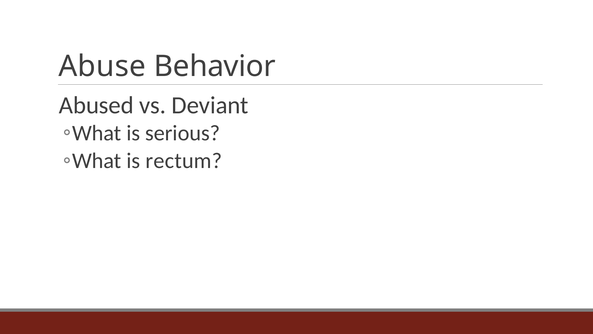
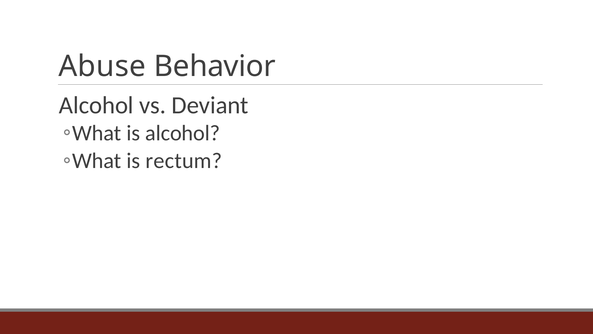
Abused: Abused -> Alcohol (96, 105)
is serious: serious -> alcohol (183, 133)
